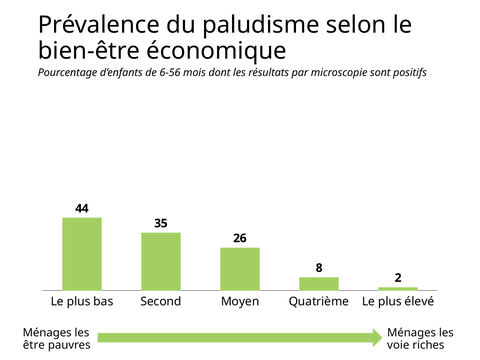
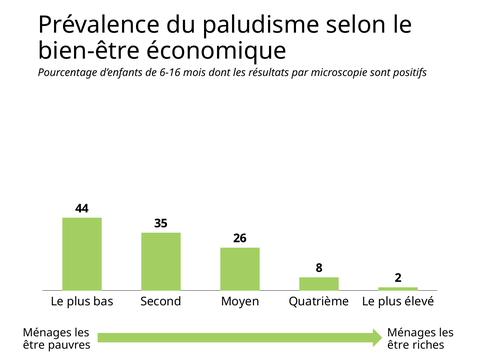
6-56: 6-56 -> 6-16 (170, 73)
voie: voie -> être (398, 345)
